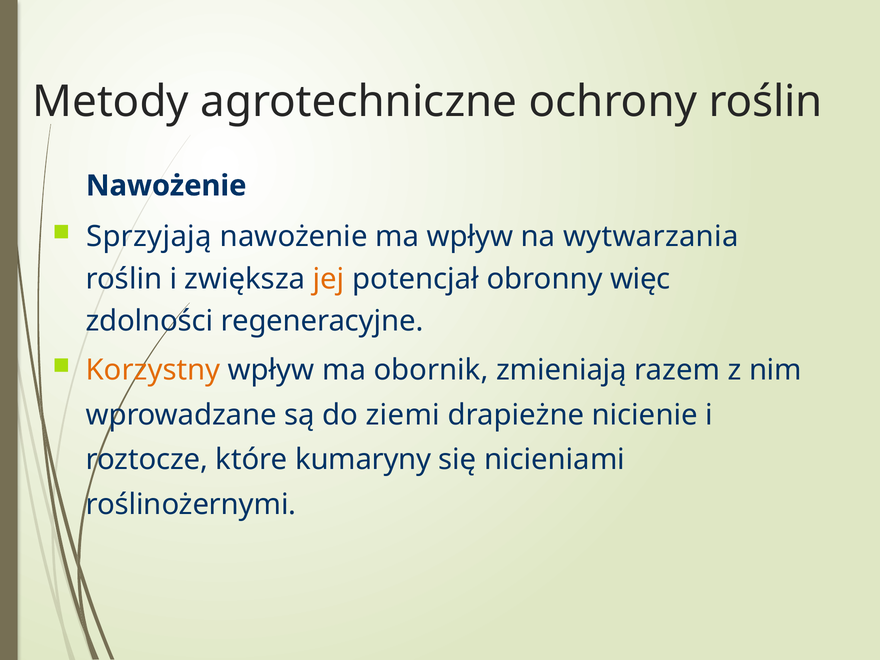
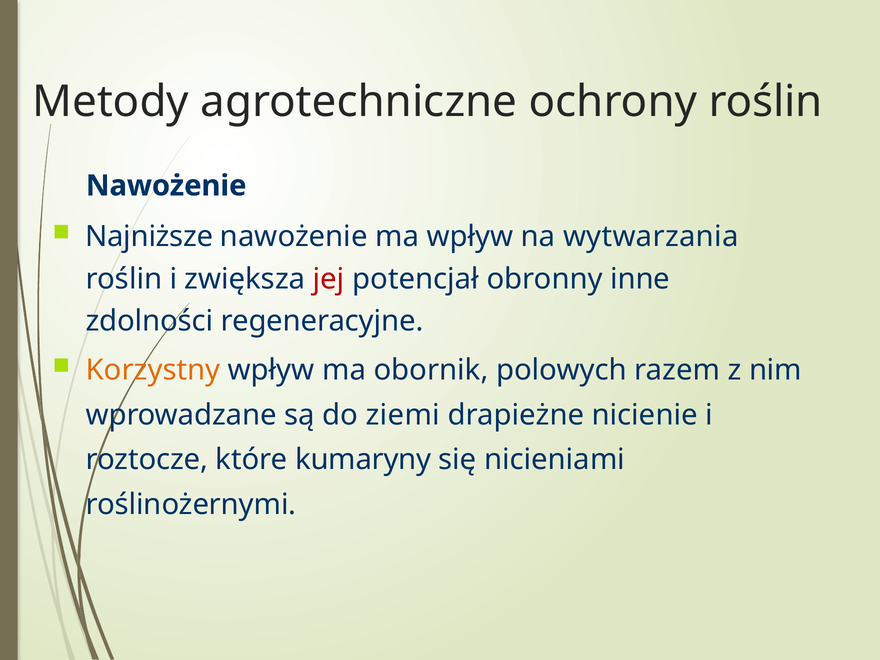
Sprzyjają: Sprzyjają -> Najniższe (149, 237)
jej colour: orange -> red (329, 279)
więc: więc -> inne (640, 279)
zmieniają: zmieniają -> polowych (562, 370)
